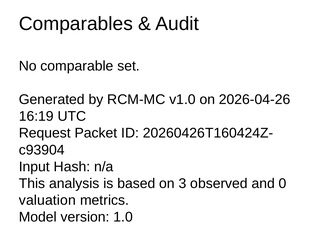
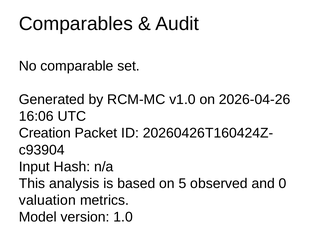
16:19: 16:19 -> 16:06 (36, 116)
Request: Request -> Creation (45, 133)
3: 3 -> 5 (182, 183)
